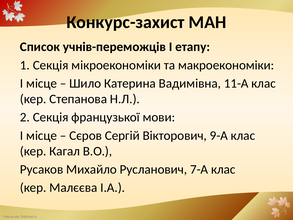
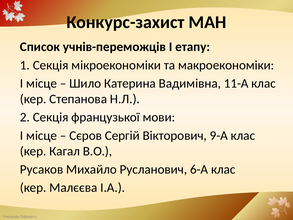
7-А: 7-А -> 6-А (199, 169)
